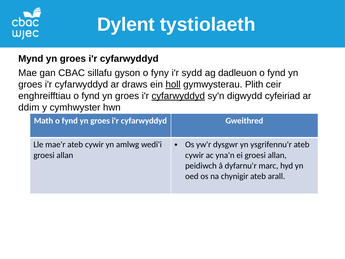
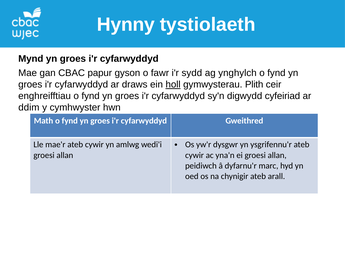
Dylent: Dylent -> Hynny (126, 25)
sillafu: sillafu -> papur (100, 73)
fyny: fyny -> fawr (160, 73)
dadleuon: dadleuon -> ynghylch (237, 73)
cyfarwyddyd underline: present -> none (178, 96)
